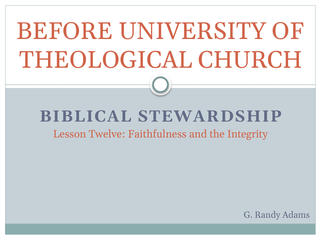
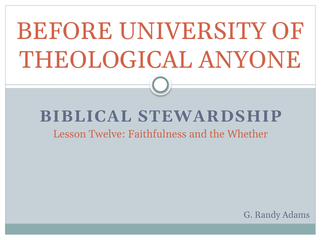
CHURCH: CHURCH -> ANYONE (250, 60)
Integrity: Integrity -> Whether (247, 134)
